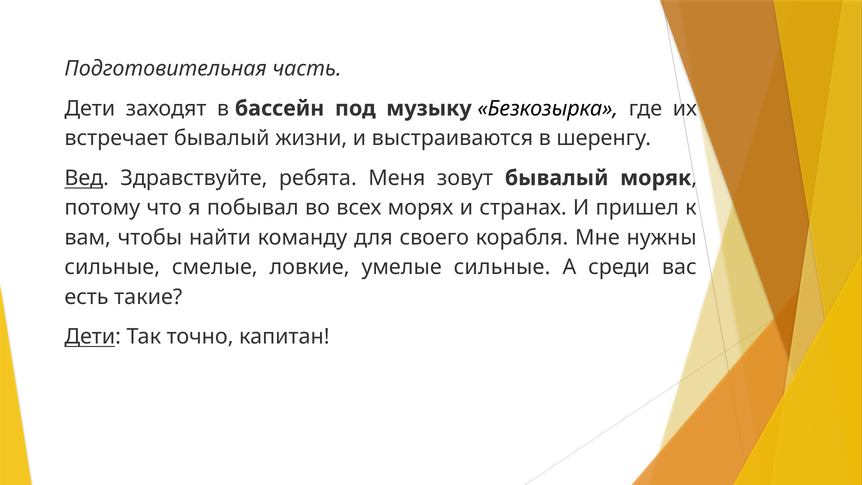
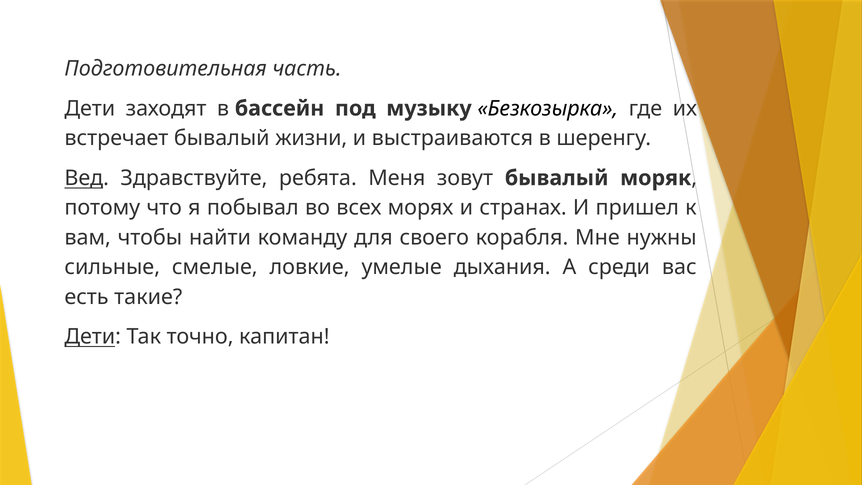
умелые сильные: сильные -> дыхания (502, 267)
